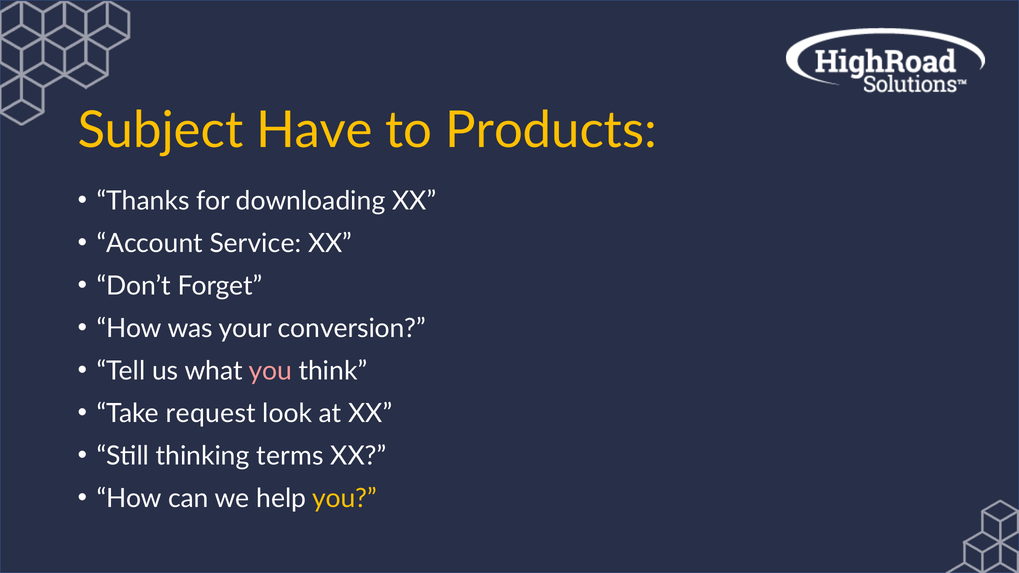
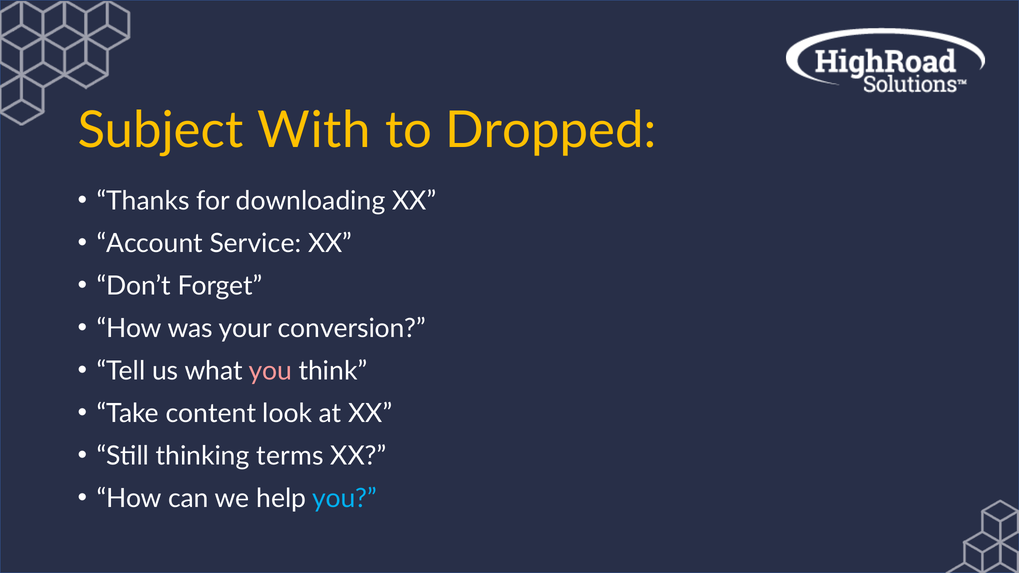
Have: Have -> With (314, 131)
Products: Products -> Dropped (551, 131)
request: request -> content (211, 414)
you colour: yellow -> light blue (345, 498)
